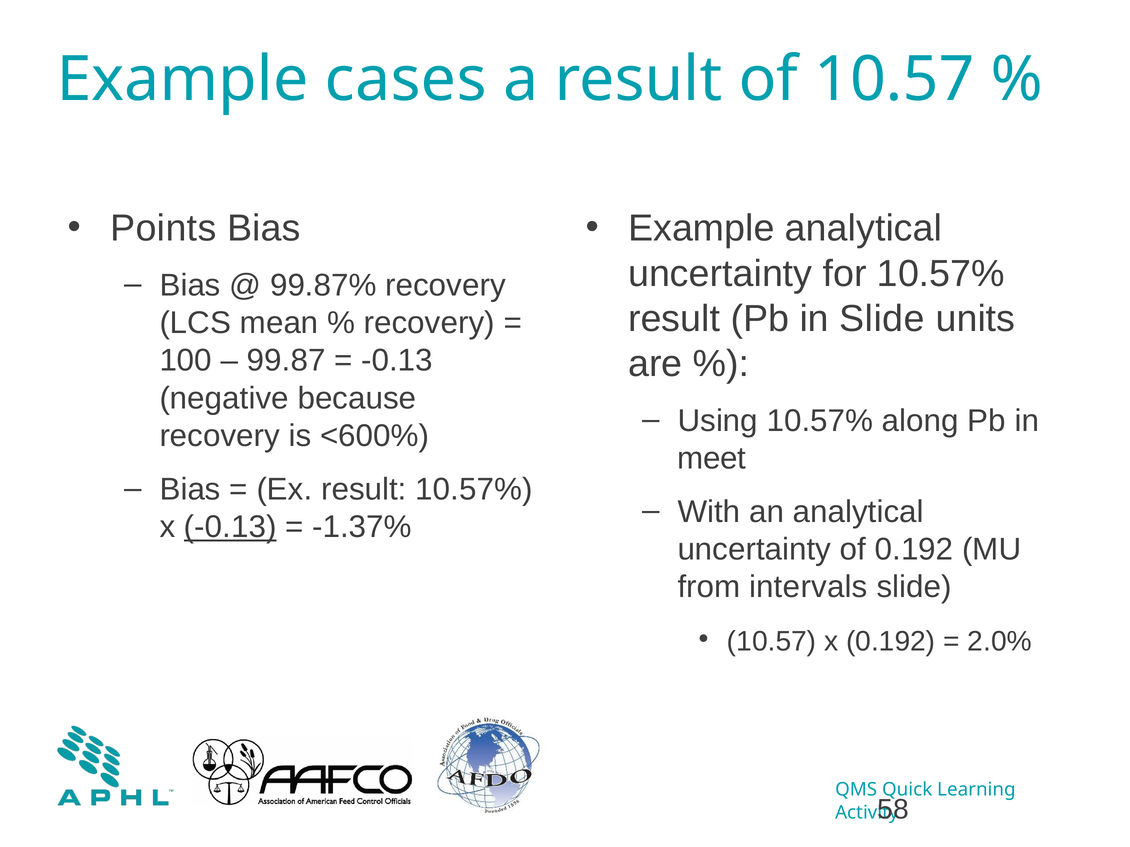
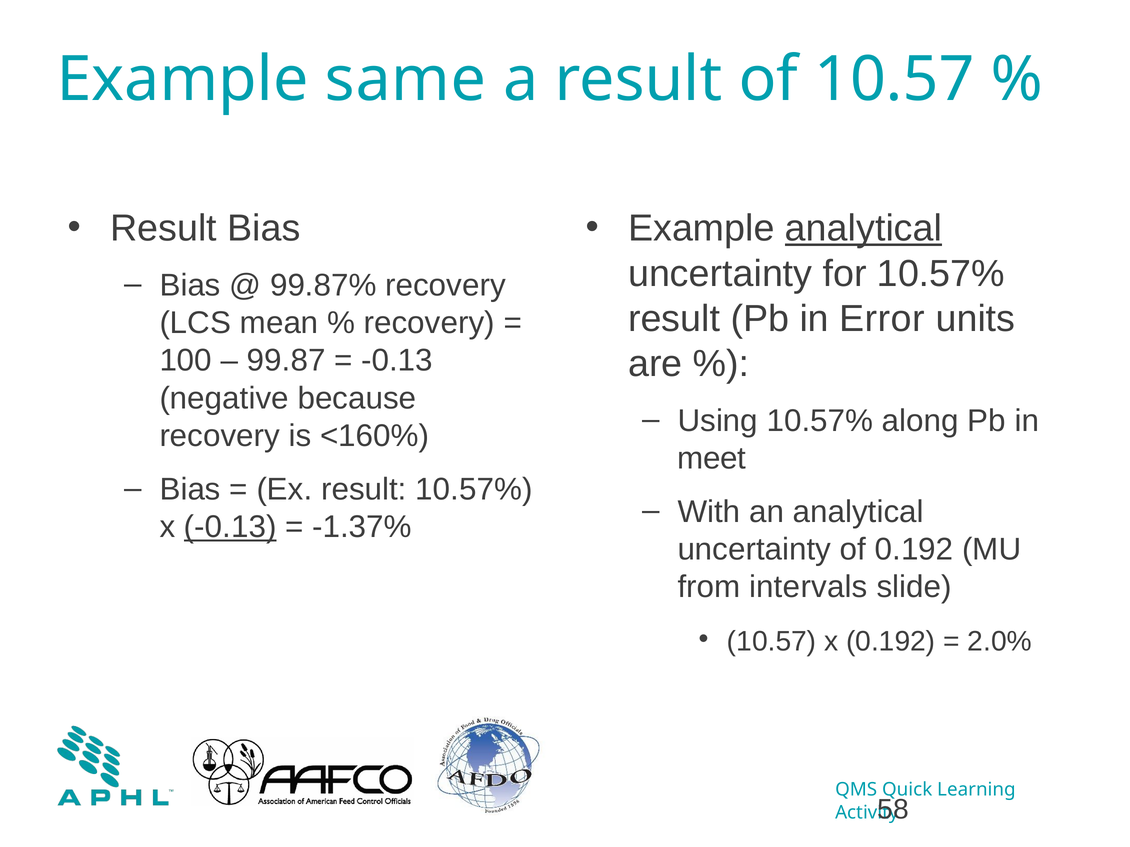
cases: cases -> same (405, 80)
Points: Points -> Result (164, 229)
analytical underline: none -> present (864, 229)
in Slide: Slide -> Error (882, 319)
<600%: <600% -> <160% (375, 436)
